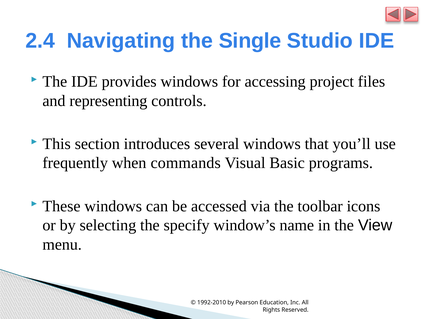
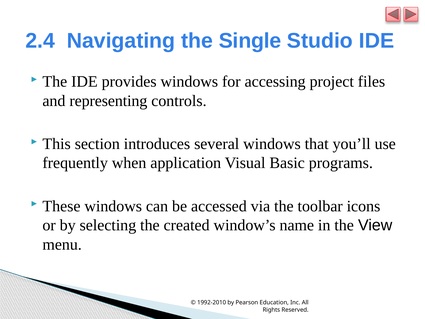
commands: commands -> application (186, 163)
specify: specify -> created (187, 225)
